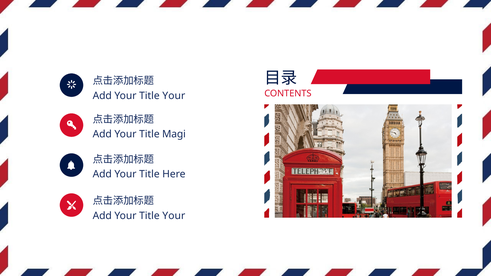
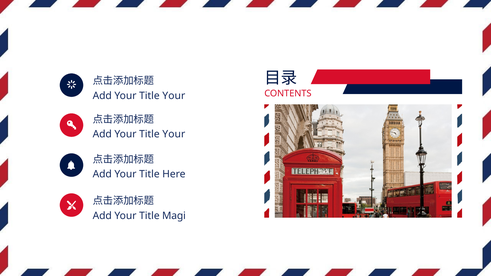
Magi: Magi -> Your (174, 134)
Your: Your -> Magi (174, 216)
